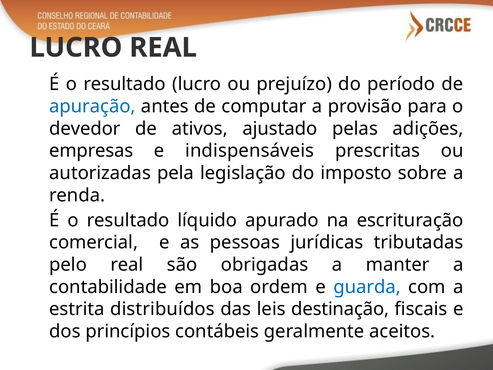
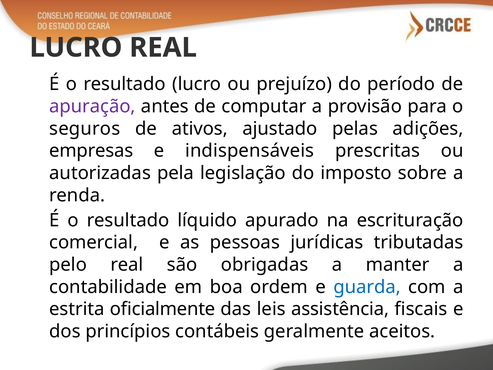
apuração colour: blue -> purple (92, 106)
devedor: devedor -> seguros (85, 129)
distribuídos: distribuídos -> oficialmente (163, 309)
destinação: destinação -> assistência (340, 309)
